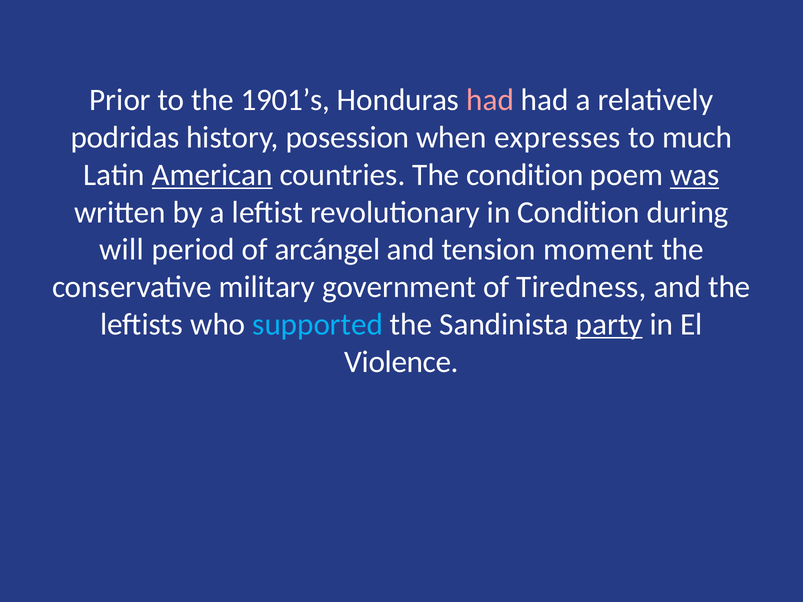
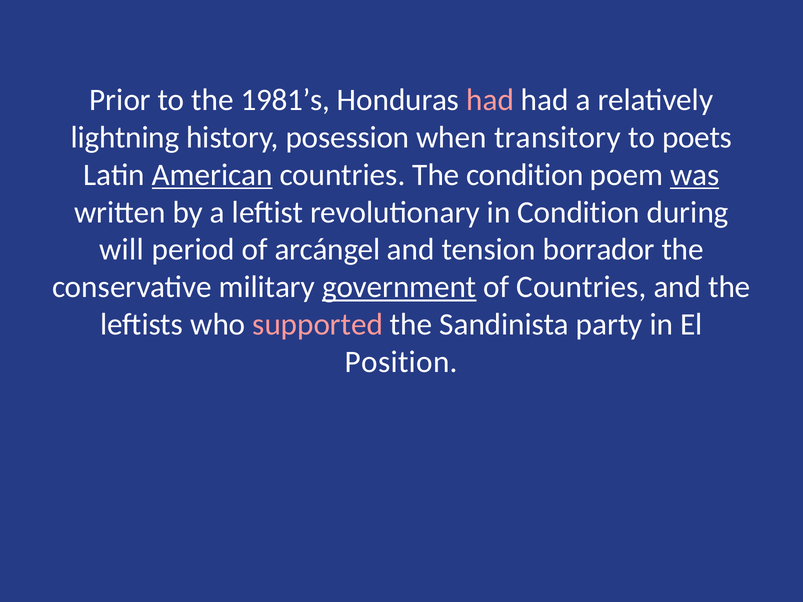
1901’s: 1901’s -> 1981’s (285, 100)
podridas: podridas -> lightning (125, 137)
expresses: expresses -> transitory (557, 137)
much: much -> poets (697, 137)
moment: moment -> borrador (599, 250)
government underline: none -> present (399, 287)
of Tiredness: Tiredness -> Countries (581, 287)
supported colour: light blue -> pink (318, 324)
party underline: present -> none (609, 324)
Violence: Violence -> Position (401, 362)
